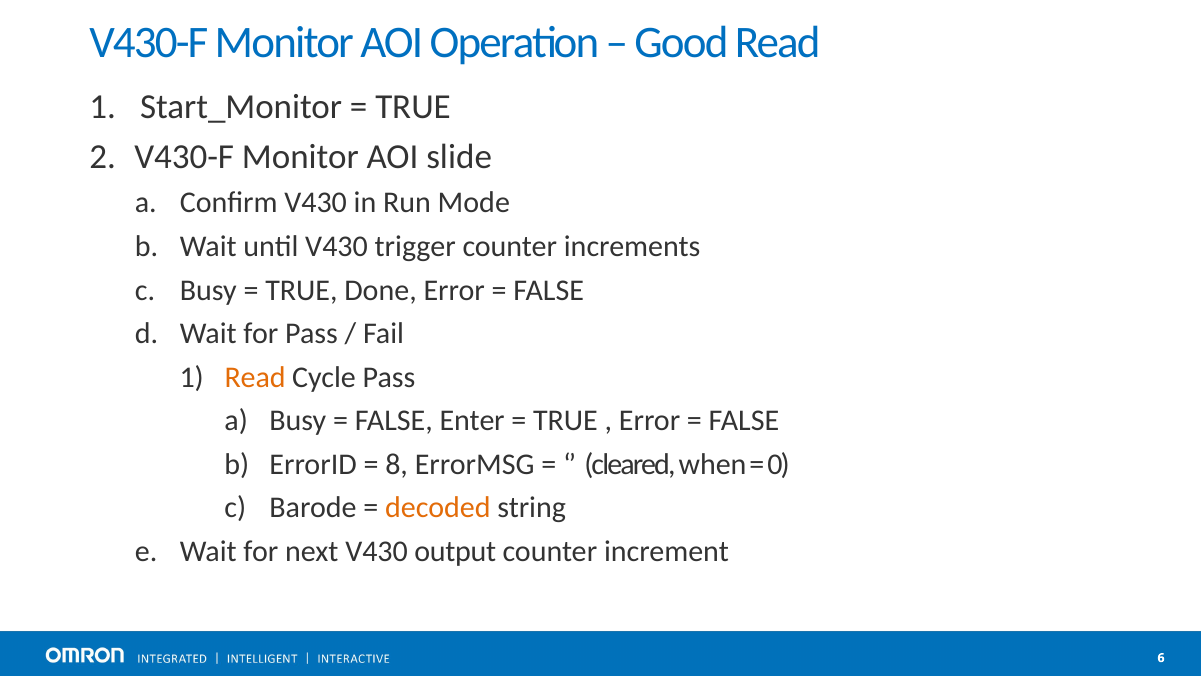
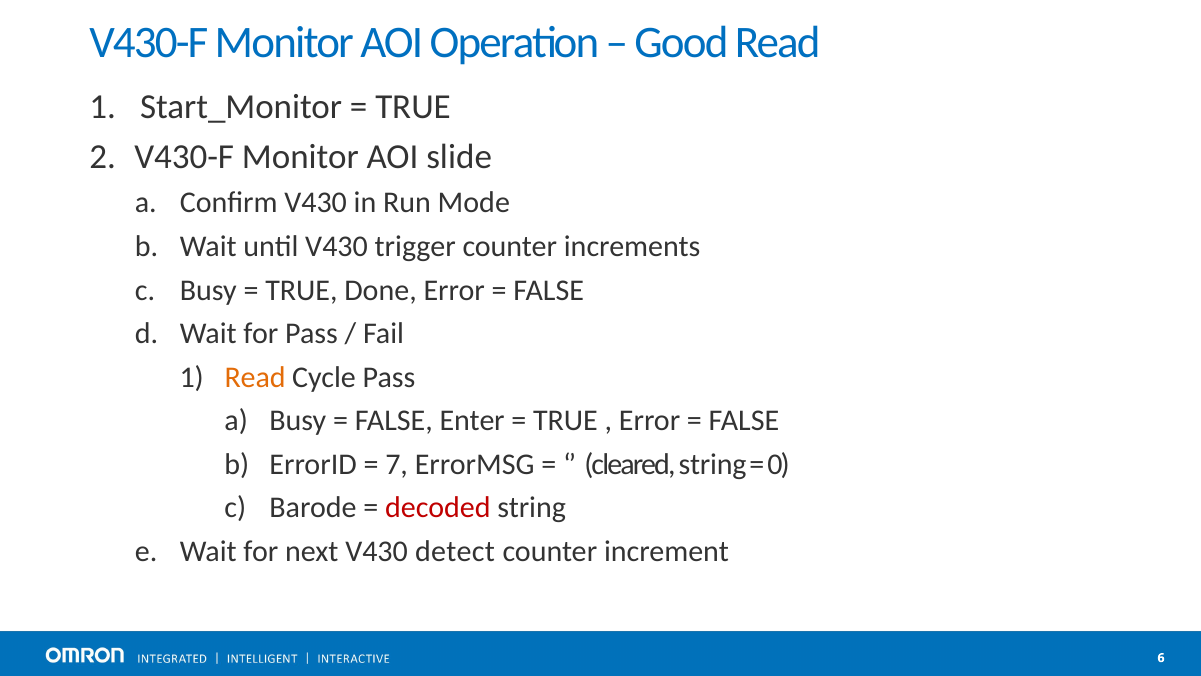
8: 8 -> 7 (397, 464)
cleared when: when -> string (713, 464)
decoded colour: orange -> red (438, 508)
output: output -> detect (455, 551)
